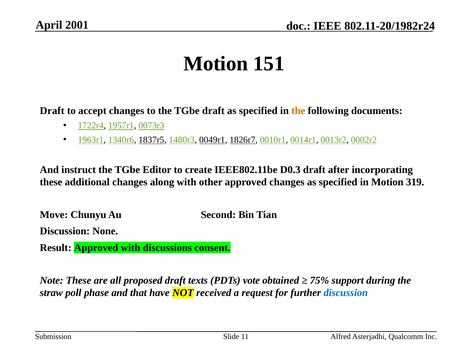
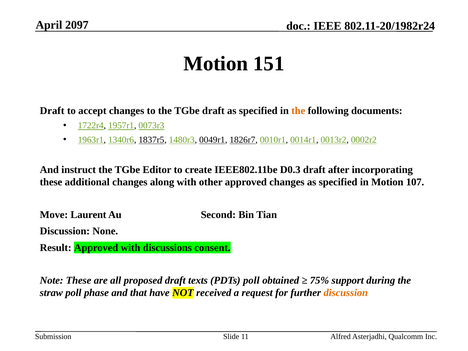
2001: 2001 -> 2097 (77, 25)
319: 319 -> 107 (415, 182)
Chunyu: Chunyu -> Laurent (88, 215)
PDTs vote: vote -> poll (251, 280)
discussion colour: blue -> orange (346, 293)
